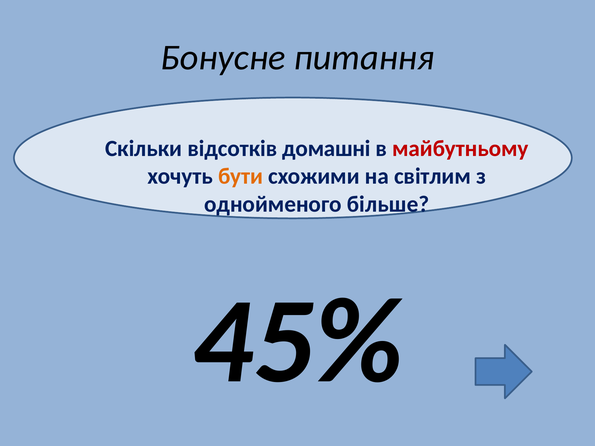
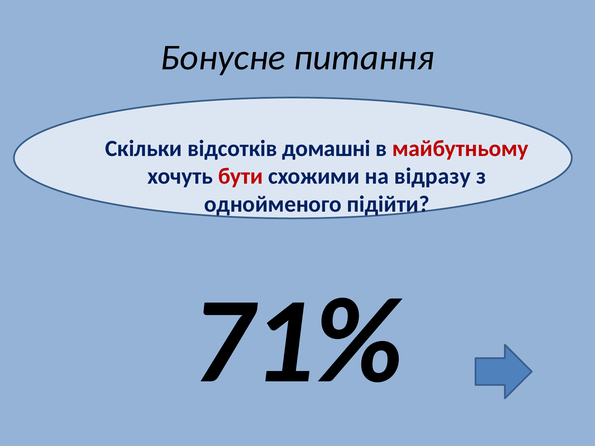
бути colour: orange -> red (241, 176)
світлим: світлим -> відразу (432, 176)
більше: більше -> підійти (388, 204)
45%: 45% -> 71% (297, 342)
